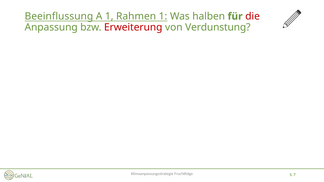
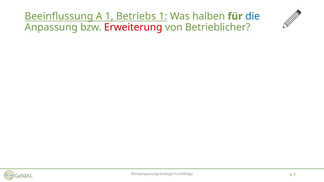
Rahmen: Rahmen -> Betriebs (136, 16)
die colour: red -> blue (253, 16)
Verdunstung: Verdunstung -> Betrieblicher (218, 27)
